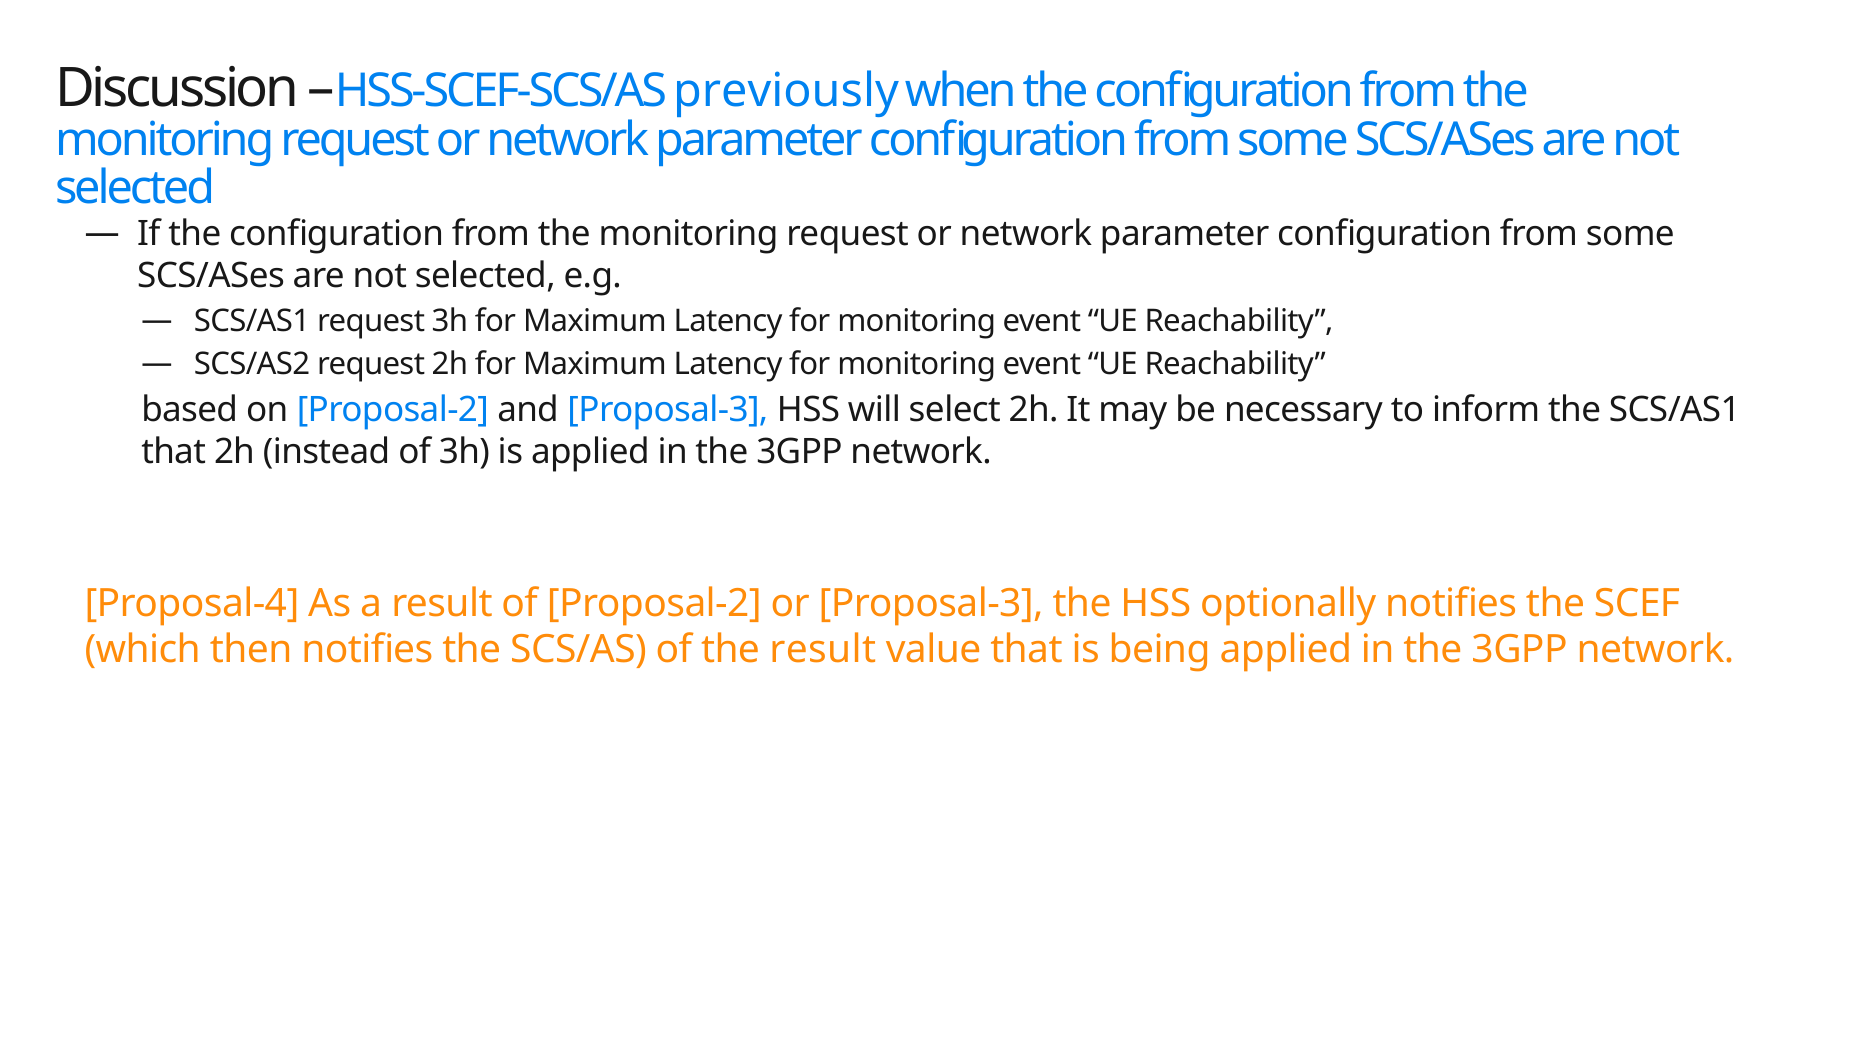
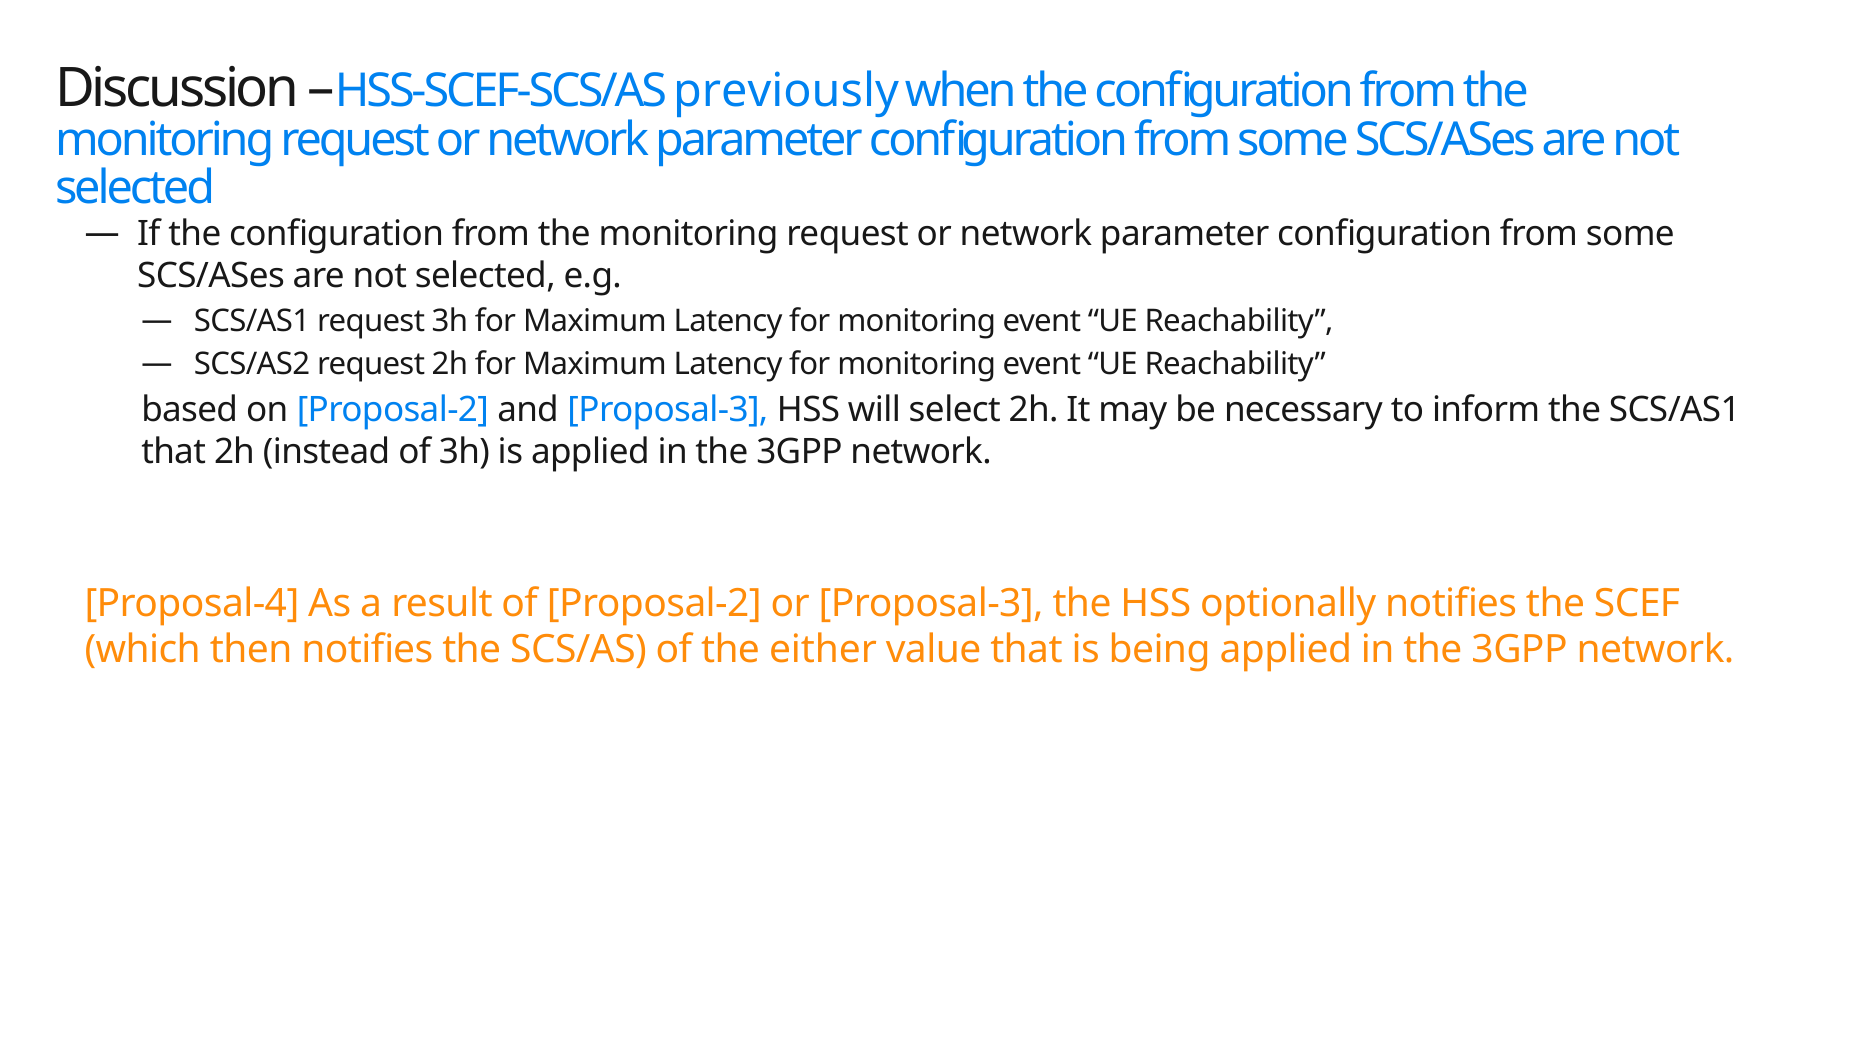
the result: result -> either (823, 650)
